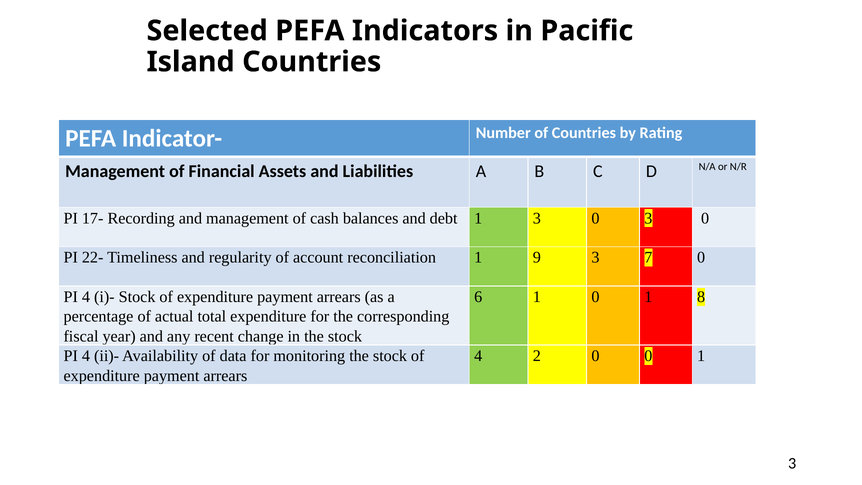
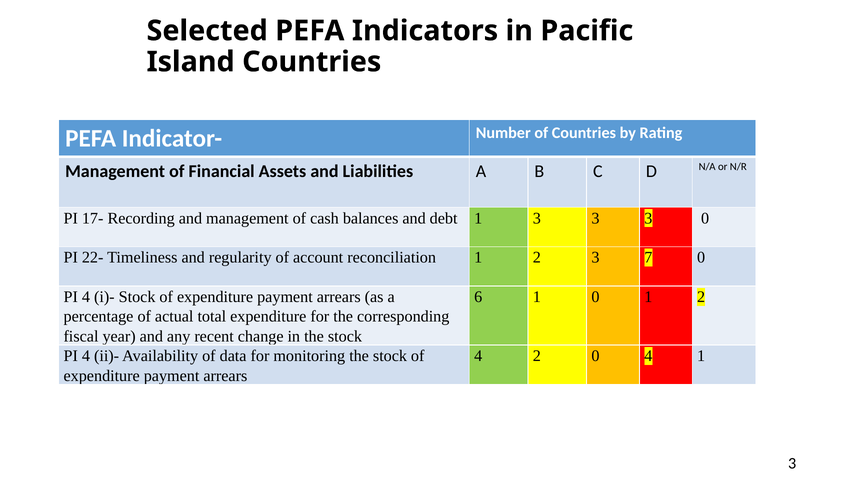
1 3 0: 0 -> 3 (596, 218)
reconciliation 1 9: 9 -> 2 (537, 257)
0 1 8: 8 -> 2 (701, 297)
0 0: 0 -> 4 (648, 356)
